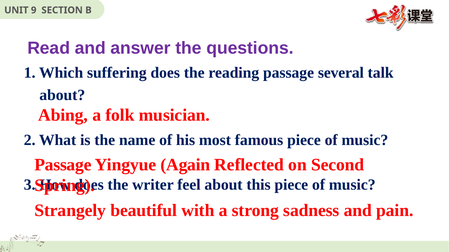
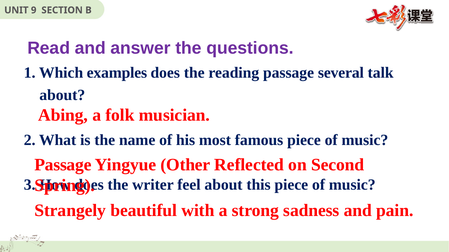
suffering: suffering -> examples (117, 73)
Again: Again -> Other (185, 165)
